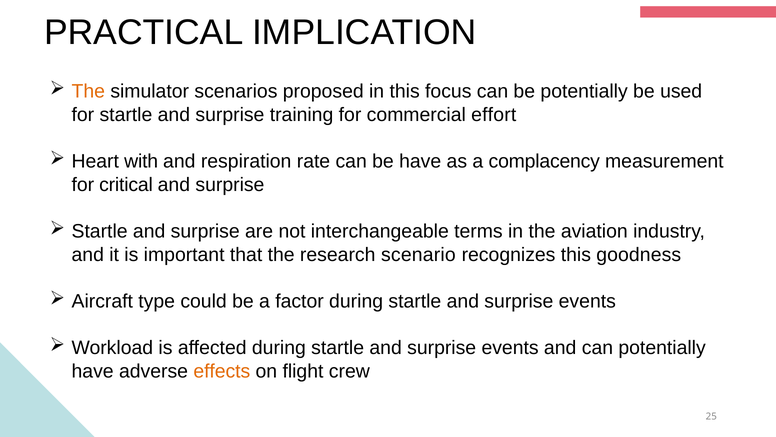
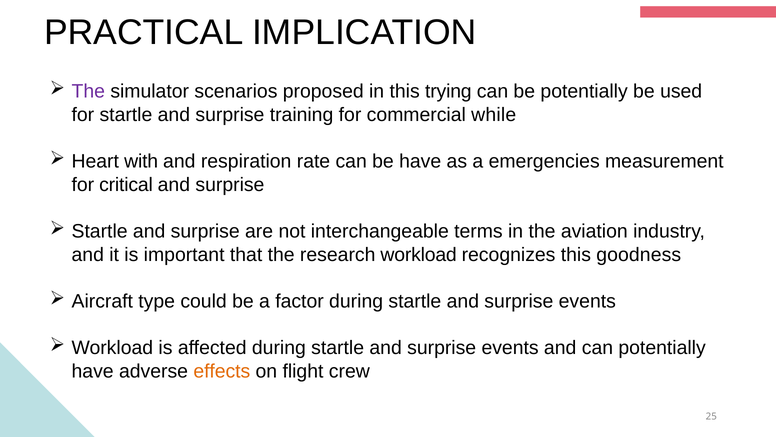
The colour: orange -> purple (88, 91)
focus: focus -> trying (448, 91)
effort: effort -> while (494, 115)
complacency: complacency -> emergencies (544, 161)
research scenario: scenario -> workload (419, 254)
